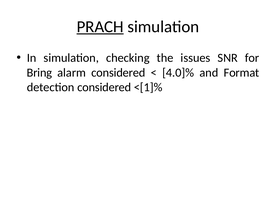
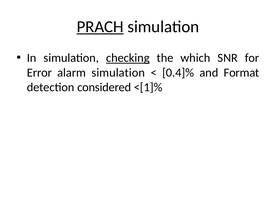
checking underline: none -> present (128, 58)
issues: issues -> which (195, 58)
Bring: Bring -> Error (39, 73)
alarm considered: considered -> simulation (118, 73)
4.0]%: 4.0]% -> 0.4]% (178, 73)
